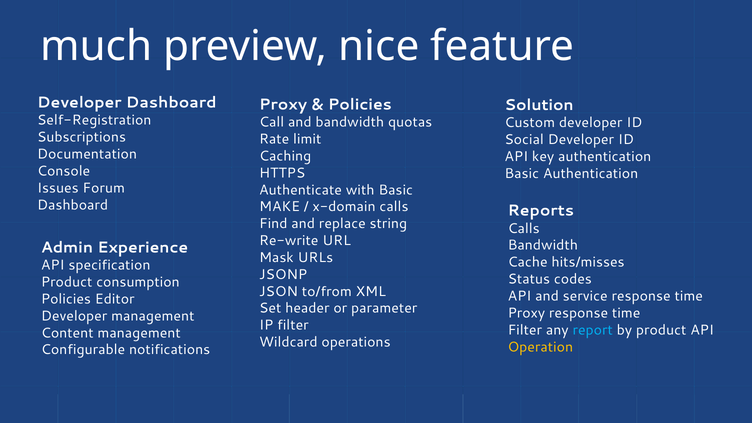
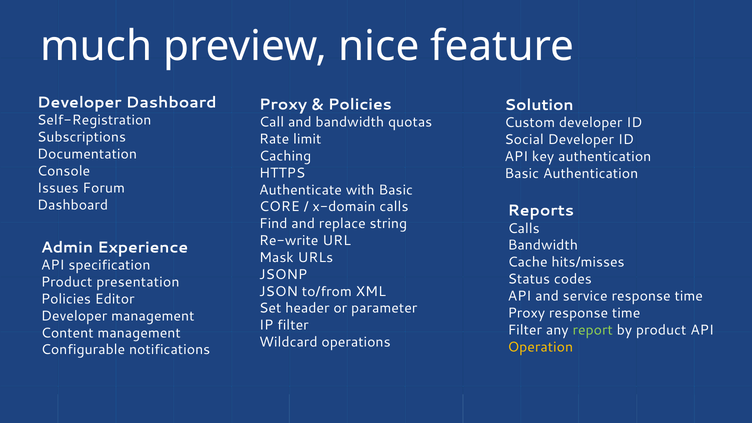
MAKE: MAKE -> CORE (279, 207)
consumption: consumption -> presentation (138, 282)
report colour: light blue -> light green (593, 330)
